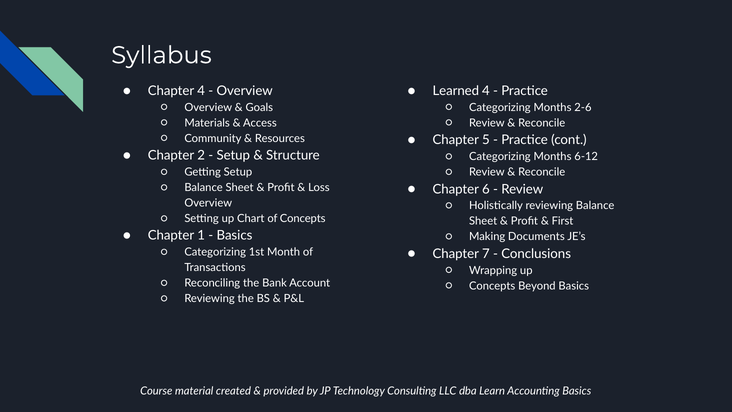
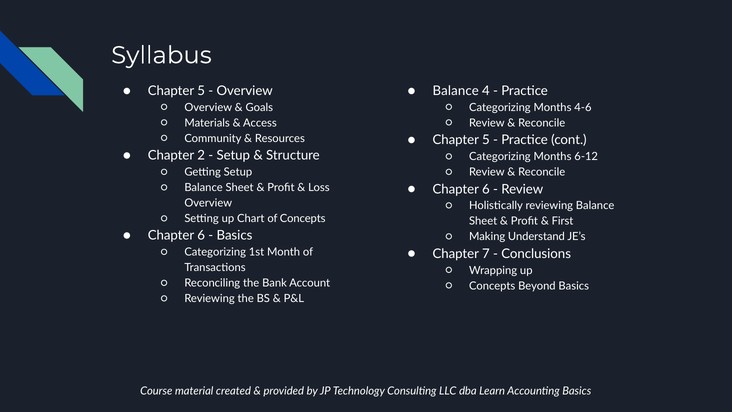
4: 4 -> 5 (201, 91)
Learned: Learned -> Balance (456, 91)
2-6: 2-6 -> 4-6 (583, 107)
1: 1 -> 6 (201, 235)
Documents: Documents -> Understand (536, 237)
